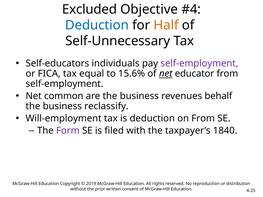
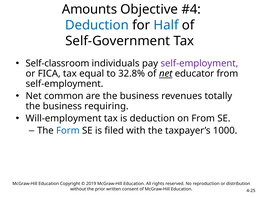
Excluded: Excluded -> Amounts (90, 9)
Half colour: orange -> blue (166, 25)
Self-Unnecessary: Self-Unnecessary -> Self-Government (118, 41)
Self-educators: Self-educators -> Self-classroom (57, 63)
15.6%: 15.6% -> 32.8% (132, 74)
behalf: behalf -> totally (218, 96)
reclassify: reclassify -> requiring (106, 106)
Form colour: purple -> blue (68, 131)
1840: 1840 -> 1000 (225, 131)
